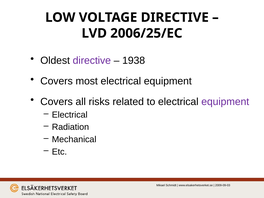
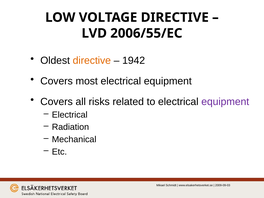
2006/25/EC: 2006/25/EC -> 2006/55/EC (146, 33)
directive colour: purple -> orange (92, 61)
1938: 1938 -> 1942 (134, 61)
